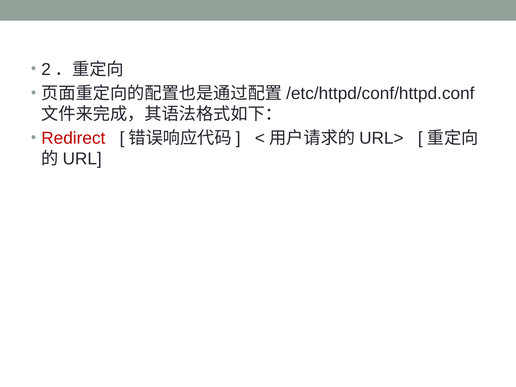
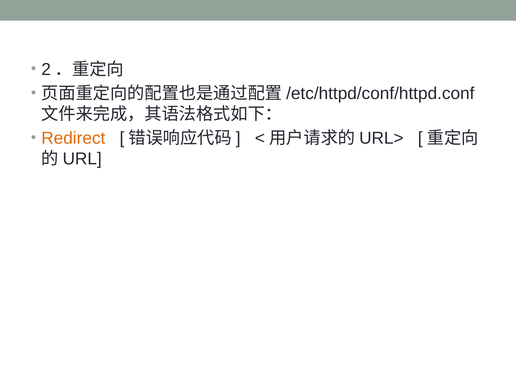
Redirect colour: red -> orange (73, 138)
